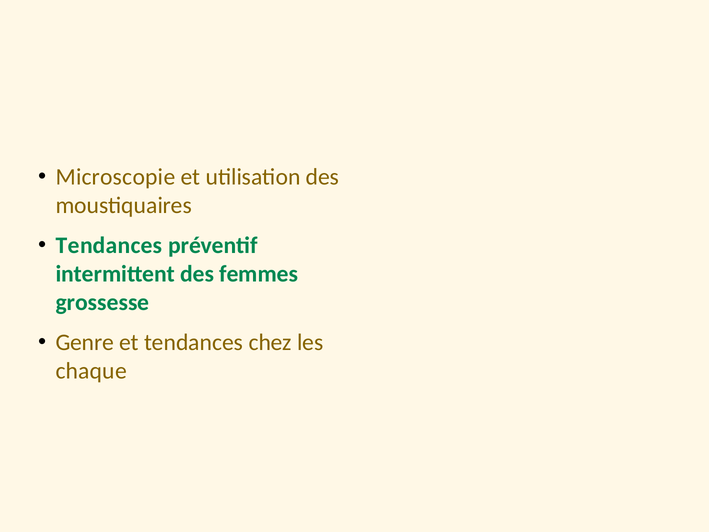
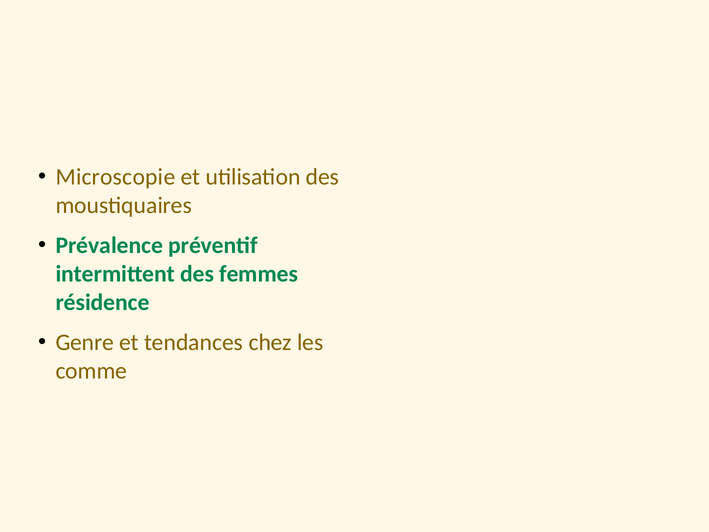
Tendances: Tendances -> Prévalence (109, 246)
grossesse: grossesse -> résidence (103, 302)
chaque: chaque -> comme (91, 371)
